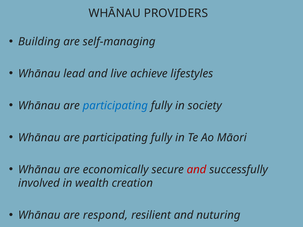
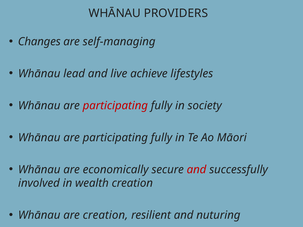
Building: Building -> Changes (39, 42)
participating colour: blue -> red (115, 106)
are respond: respond -> creation (105, 215)
